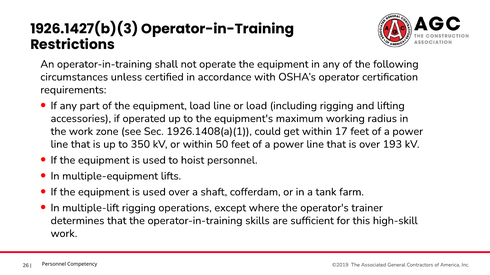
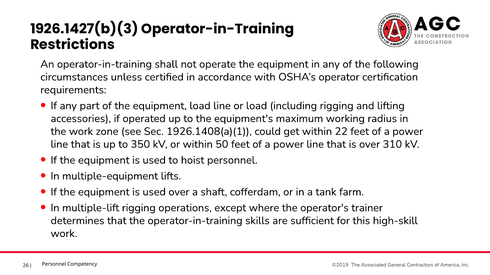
17: 17 -> 22 (341, 132)
193: 193 -> 310 (392, 145)
